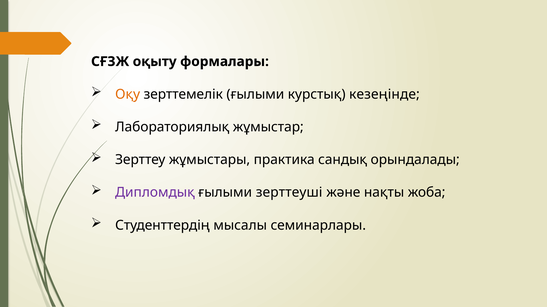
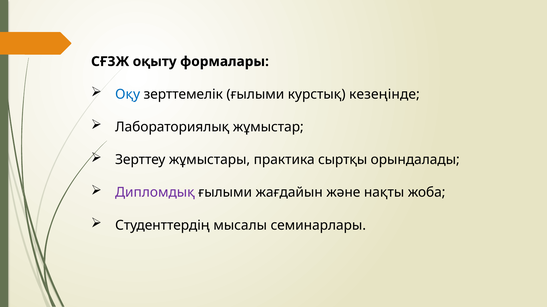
Оқу colour: orange -> blue (128, 94)
сандық: сандық -> сыртқы (343, 160)
зерттеуші: зерттеуші -> жағдайын (289, 193)
